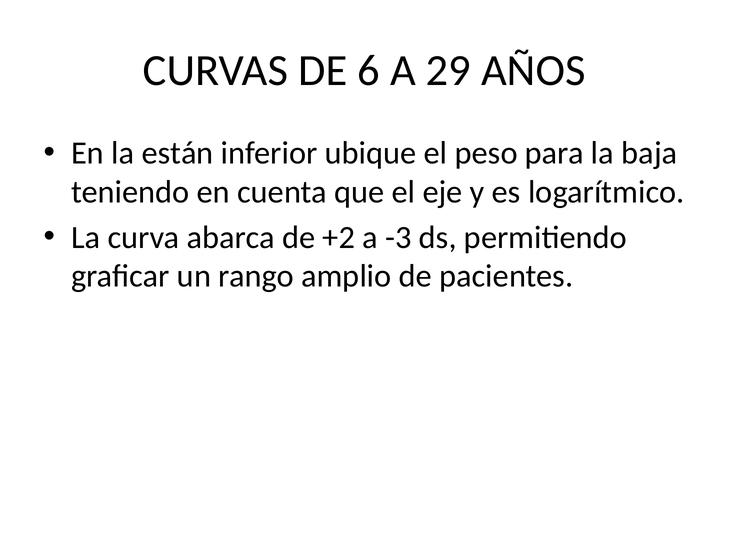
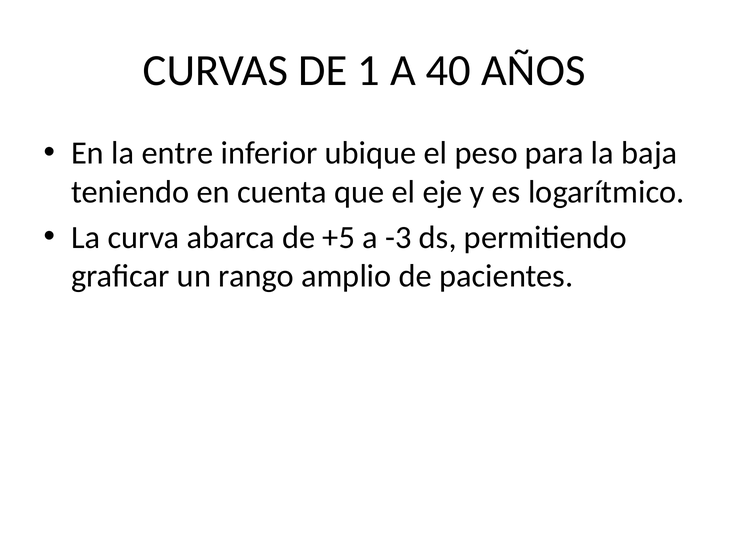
6: 6 -> 1 (369, 71)
29: 29 -> 40 (448, 71)
están: están -> entre (177, 153)
+2: +2 -> +5 (339, 237)
